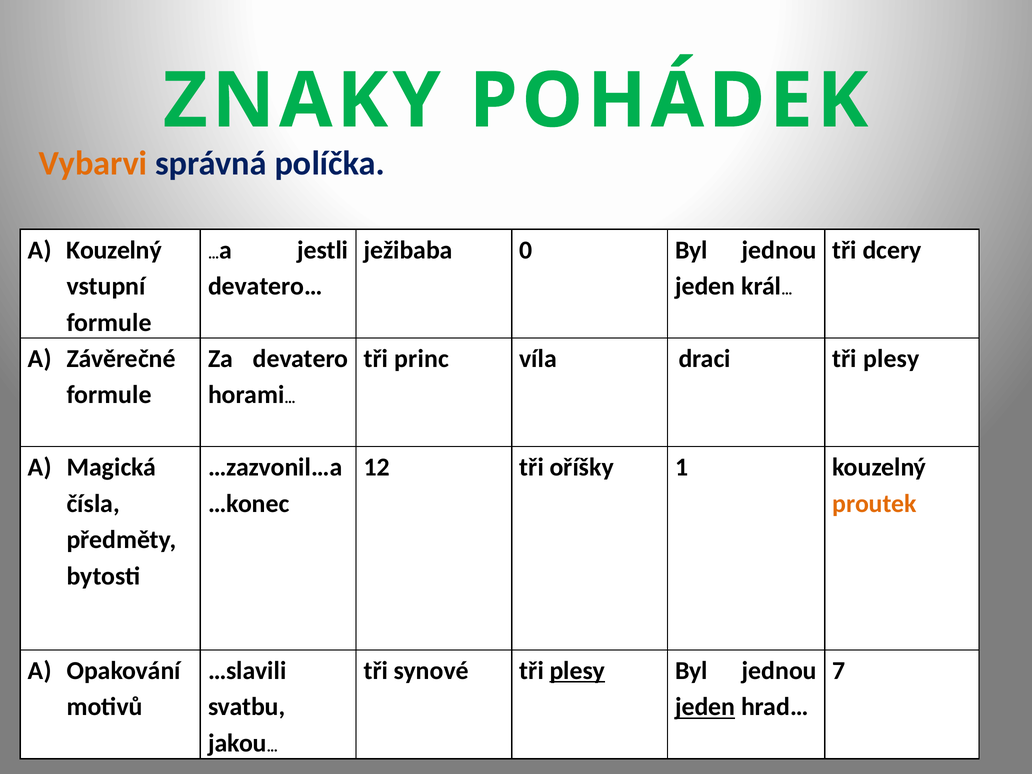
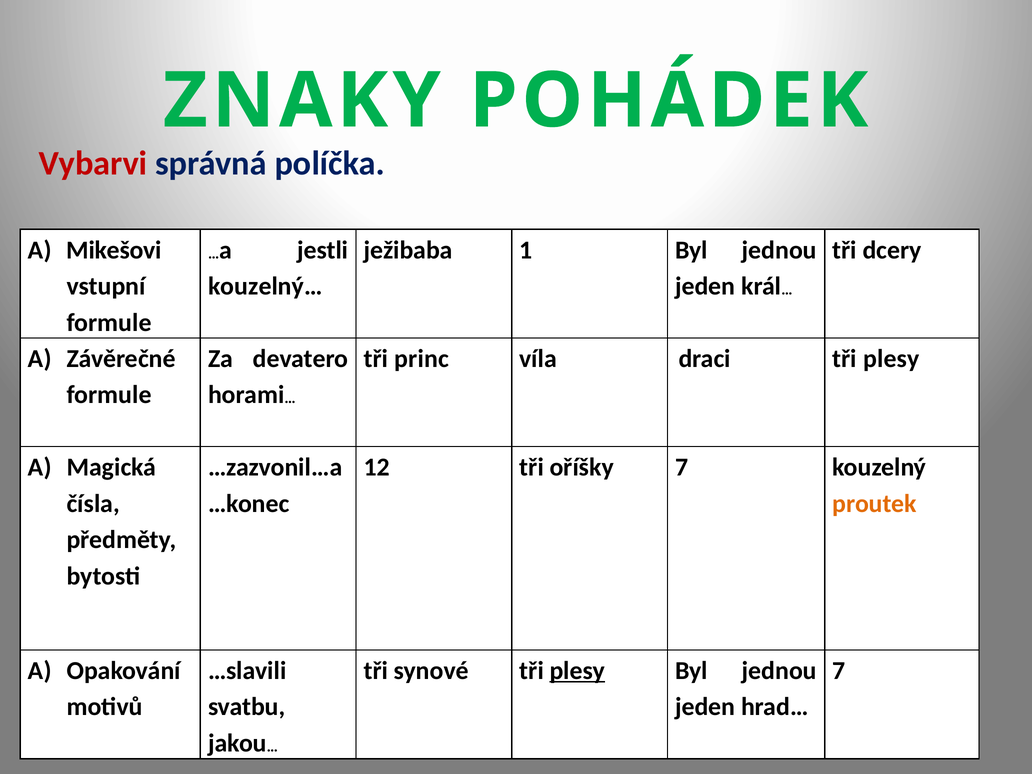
Vybarvi colour: orange -> red (93, 163)
Kouzelný: Kouzelný -> Mikešovi (114, 250)
0: 0 -> 1 (526, 250)
devatero…: devatero… -> kouzelný… (265, 286)
oříšky 1: 1 -> 7 (682, 467)
jeden underline: present -> none (705, 707)
